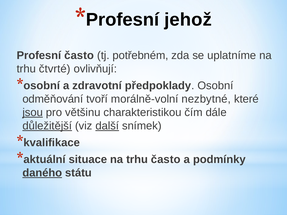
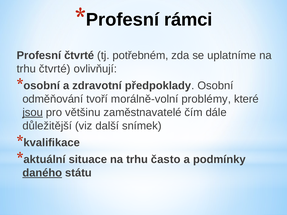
jehož: jehož -> rámci (188, 20)
Profesní často: často -> čtvrté (79, 56)
nezbytné: nezbytné -> problémy (206, 99)
charakteristikou: charakteristikou -> zaměstnavatelé (142, 113)
důležitější underline: present -> none (47, 126)
další underline: present -> none (107, 126)
